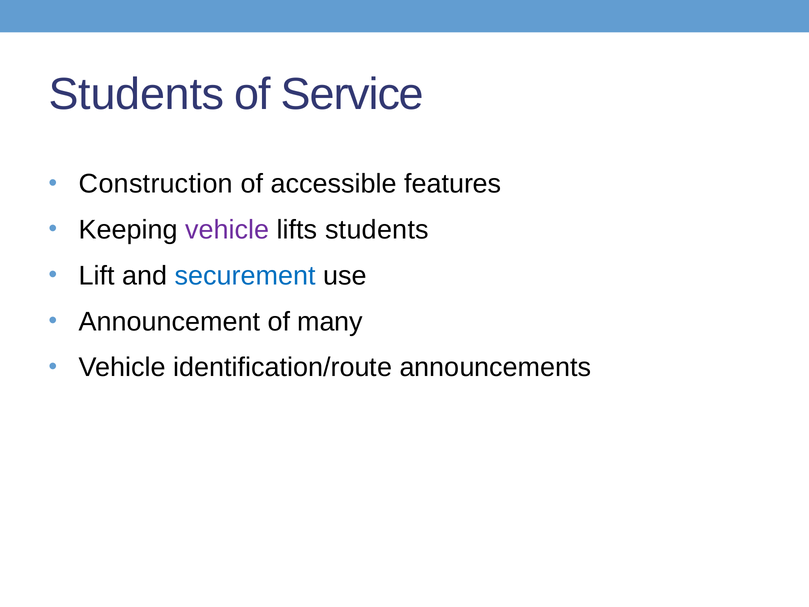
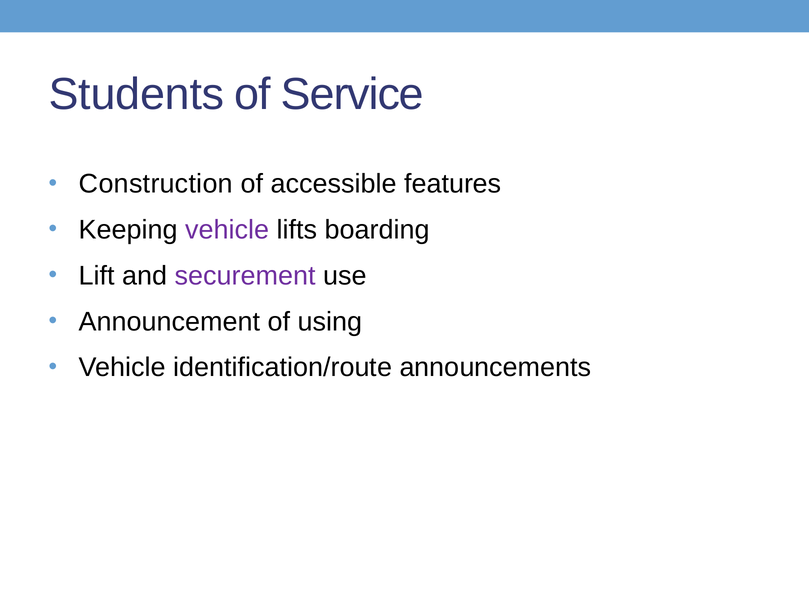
lifts students: students -> boarding (377, 230)
securement colour: blue -> purple (245, 276)
many: many -> using (330, 322)
